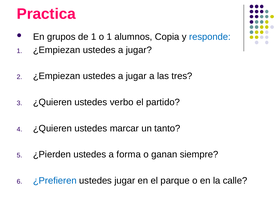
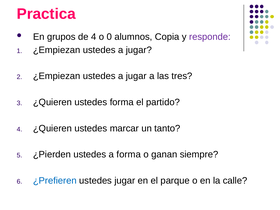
de 1: 1 -> 4 (94, 37)
o 1: 1 -> 0 (109, 37)
responde colour: blue -> purple (210, 37)
ustedes verbo: verbo -> forma (122, 102)
